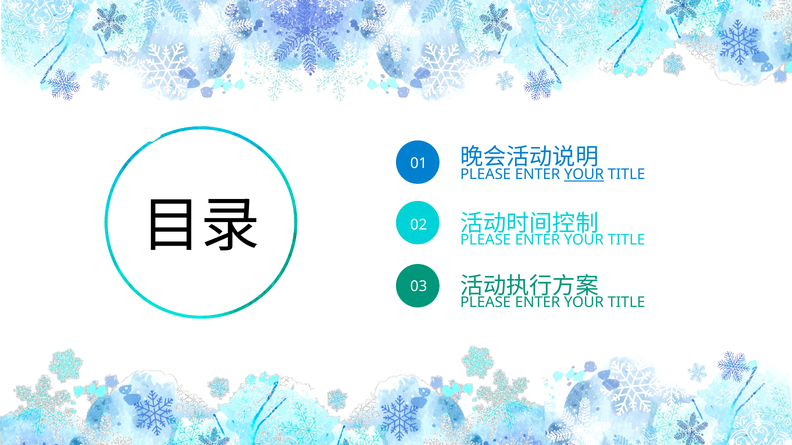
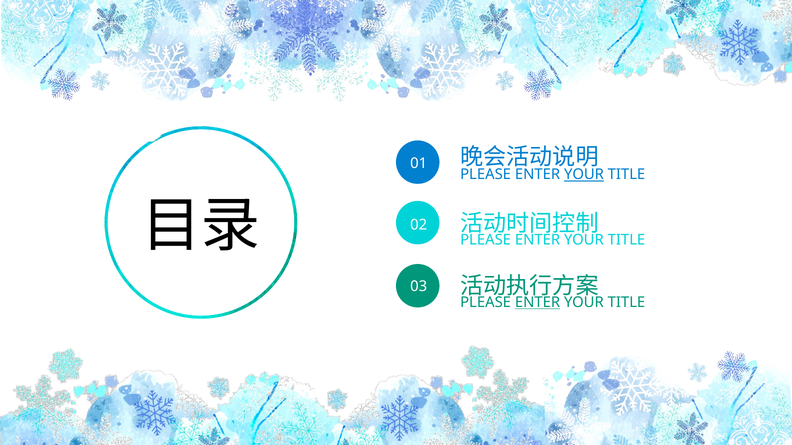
ENTER underline: none -> present (538, 303)
